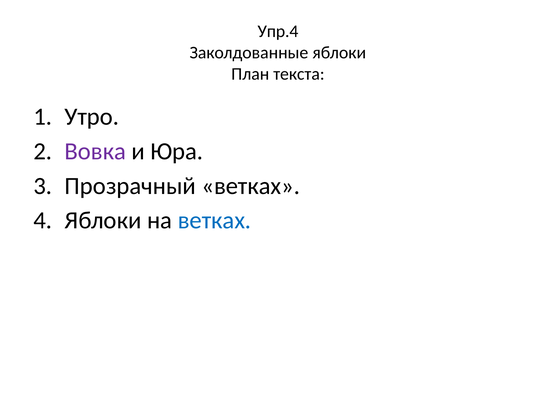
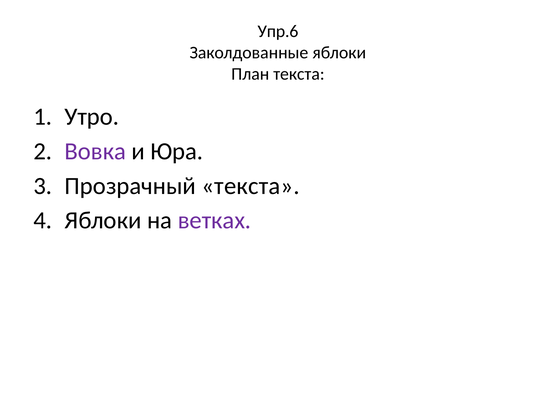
Упр.4: Упр.4 -> Упр.6 (278, 31)
Прозрачный ветках: ветках -> текста (251, 186)
ветках colour: blue -> purple (214, 220)
